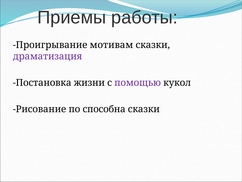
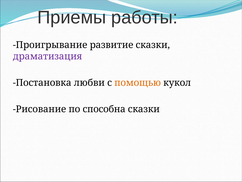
мотивам: мотивам -> развитие (112, 45)
жизни: жизни -> любви (89, 83)
помощью colour: purple -> orange (138, 83)
